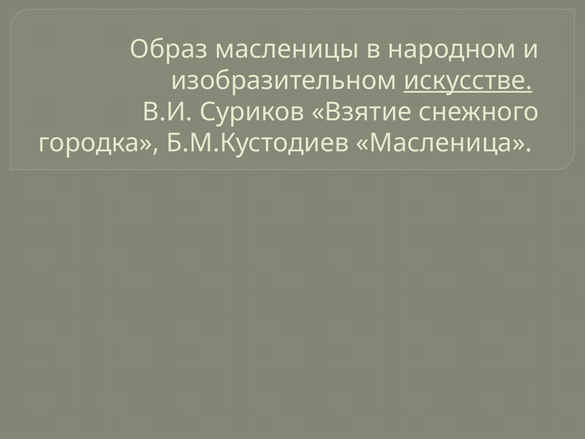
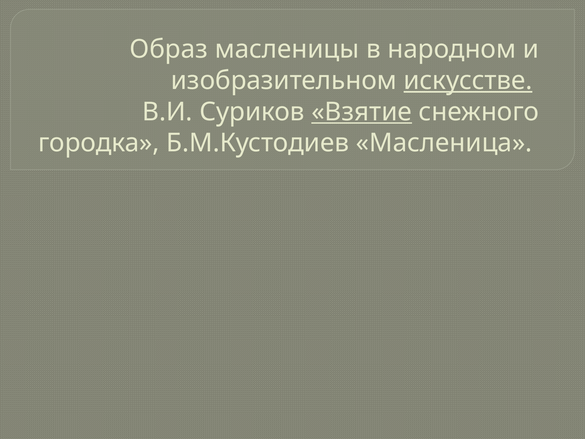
Взятие underline: none -> present (362, 112)
